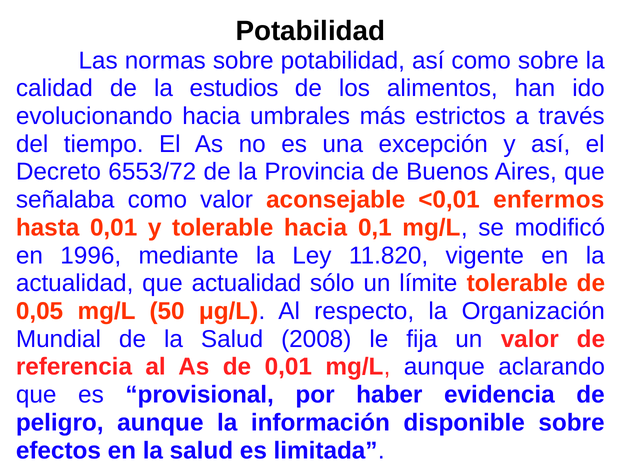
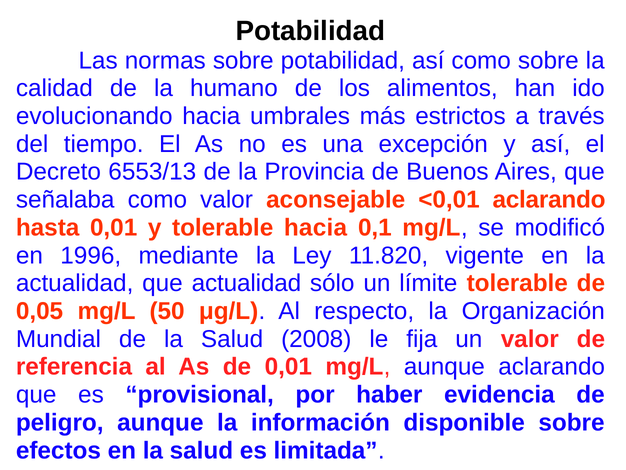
estudios: estudios -> humano (234, 88)
6553/72: 6553/72 -> 6553/13 (152, 172)
<0,01 enfermos: enfermos -> aclarando (549, 200)
